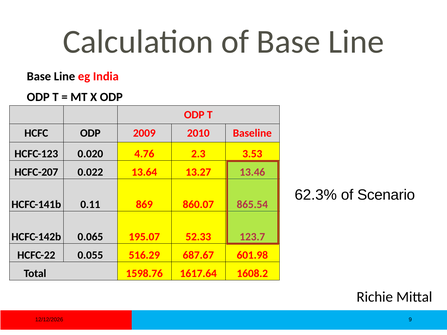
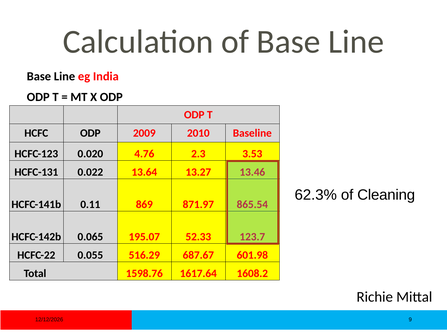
HCFC-207: HCFC-207 -> HCFC-131 (36, 172)
Scenario: Scenario -> Cleaning (386, 195)
860.07: 860.07 -> 871.97 (198, 205)
